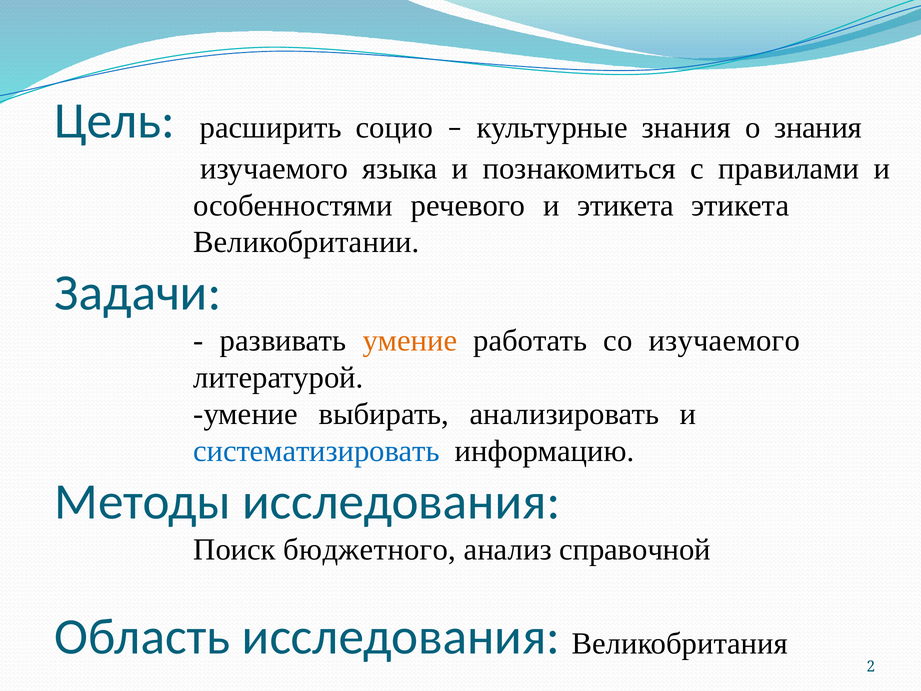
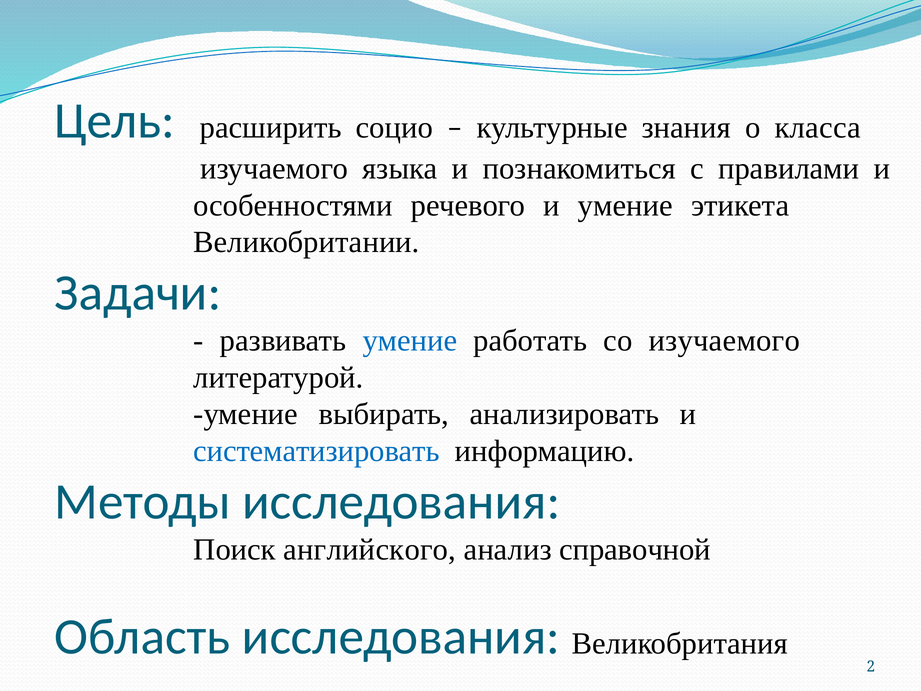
о знания: знания -> класса (818, 128)
и этикета: этикета -> умение (625, 205)
умение colour: orange -> blue (410, 340)
бюджетного: бюджетного -> английского (370, 549)
